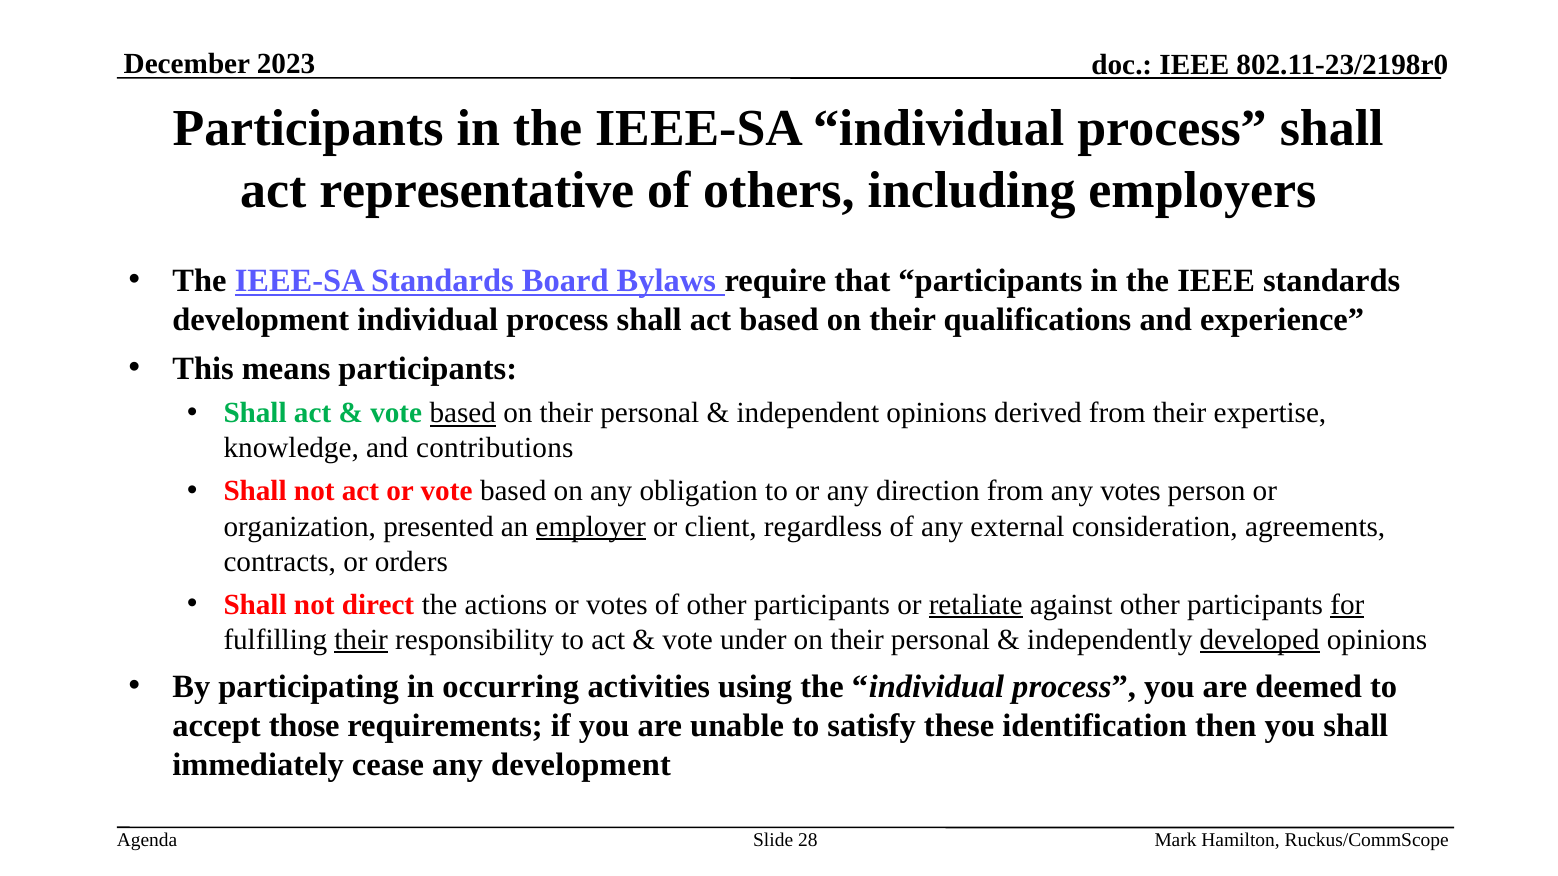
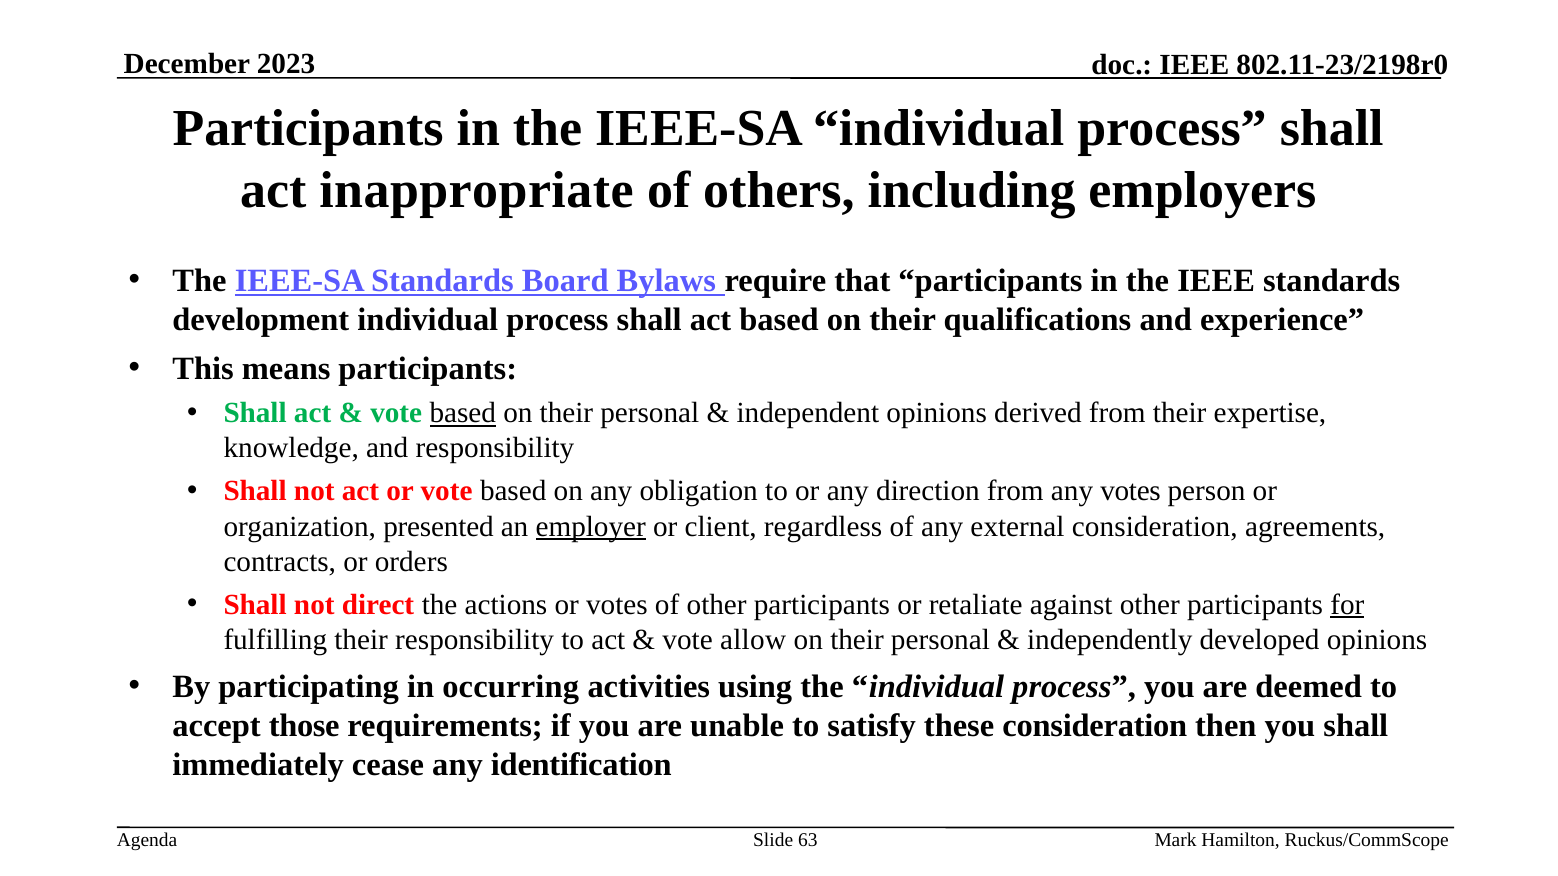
representative: representative -> inappropriate (476, 190)
and contributions: contributions -> responsibility (495, 448)
retaliate underline: present -> none (976, 605)
their underline: present -> none (361, 640)
under: under -> allow (753, 640)
developed underline: present -> none (1260, 640)
these identification: identification -> consideration (1095, 726)
any development: development -> identification (581, 765)
28: 28 -> 63 (808, 841)
